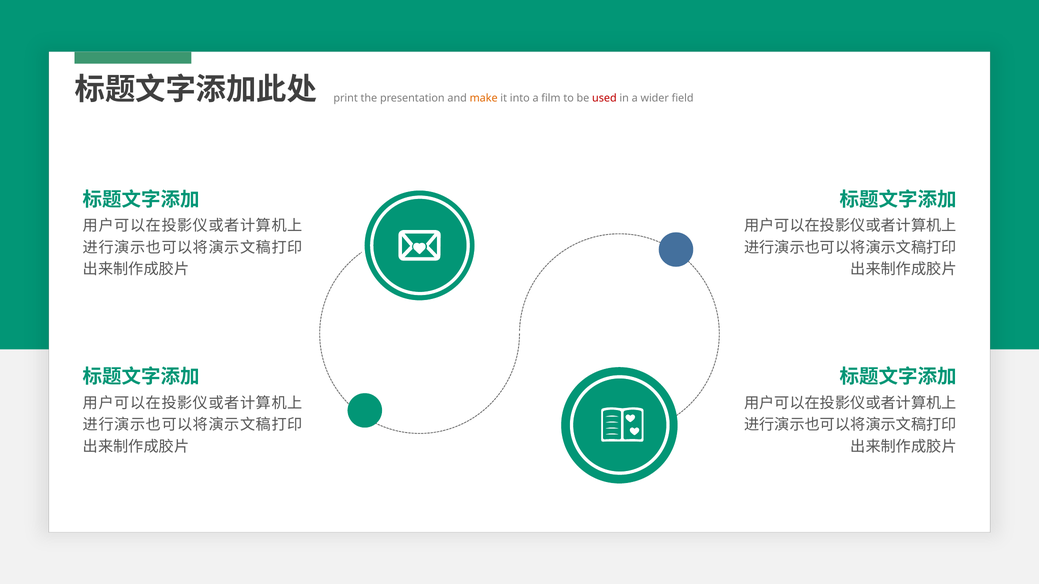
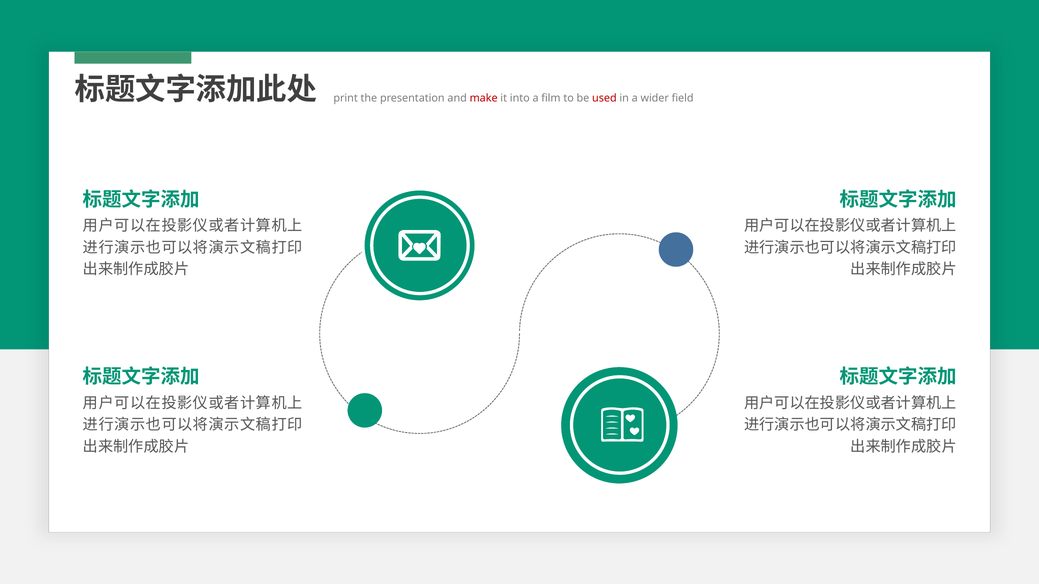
make colour: orange -> red (484, 98)
